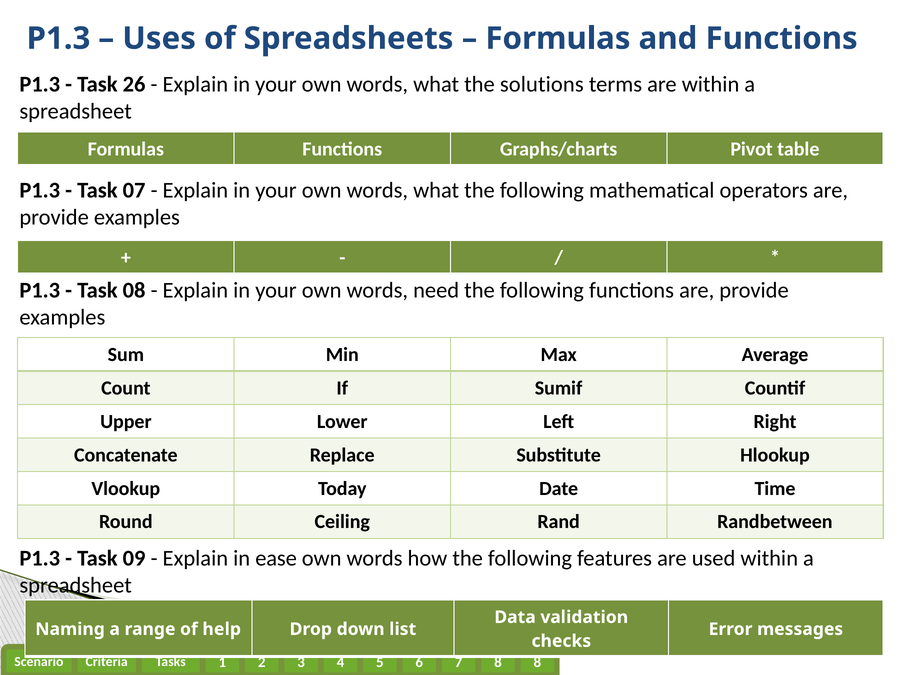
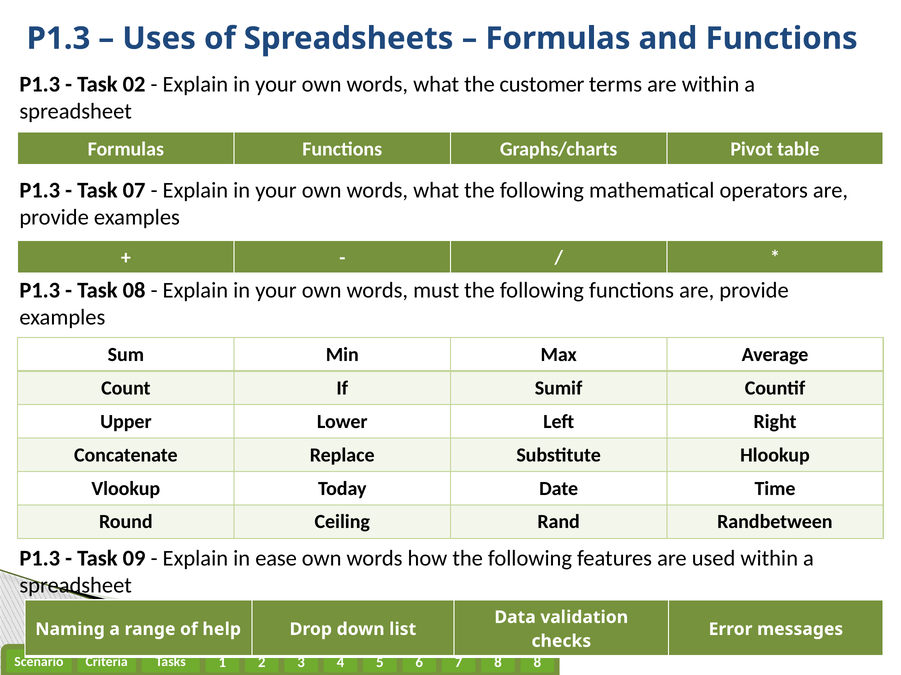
26: 26 -> 02 (134, 85)
solutions: solutions -> customer (542, 85)
need: need -> must (436, 291)
